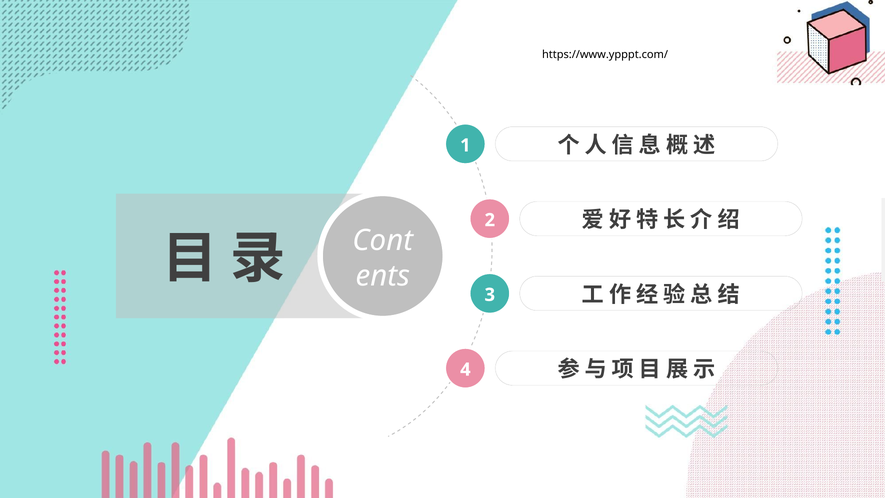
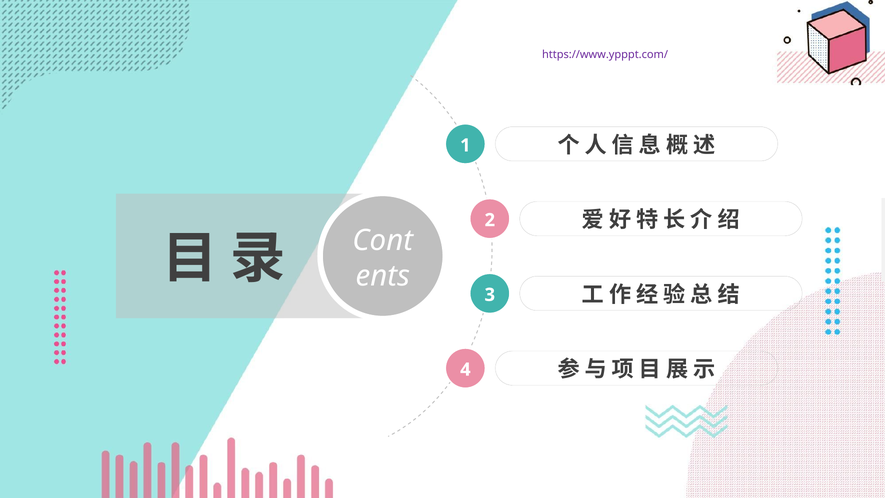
https://www.ypppt.com/ colour: black -> purple (605, 54)
